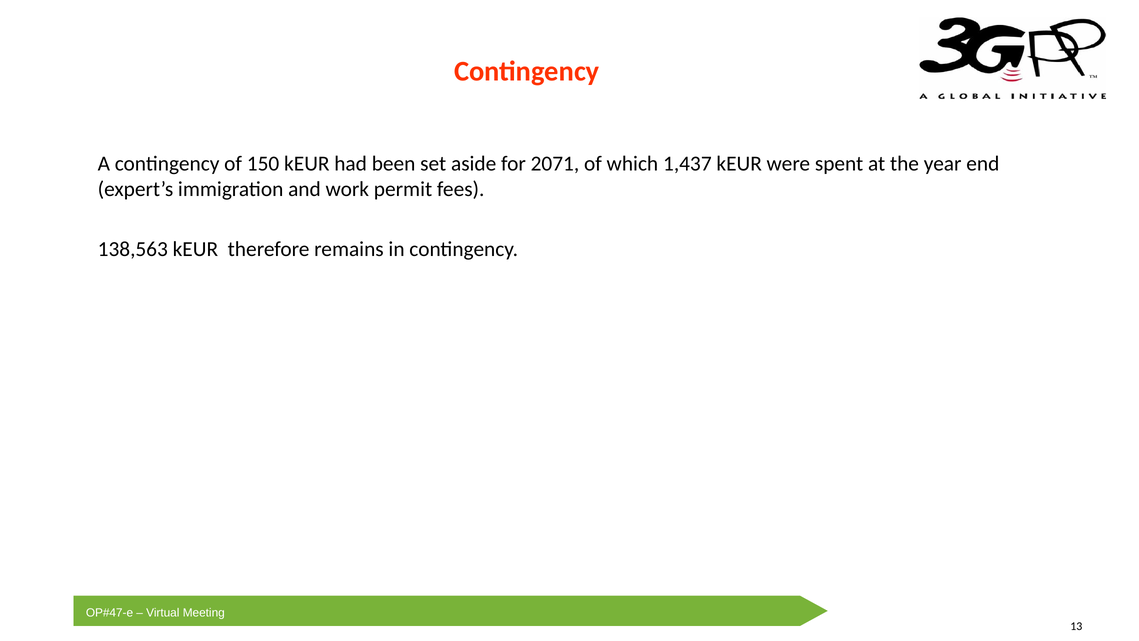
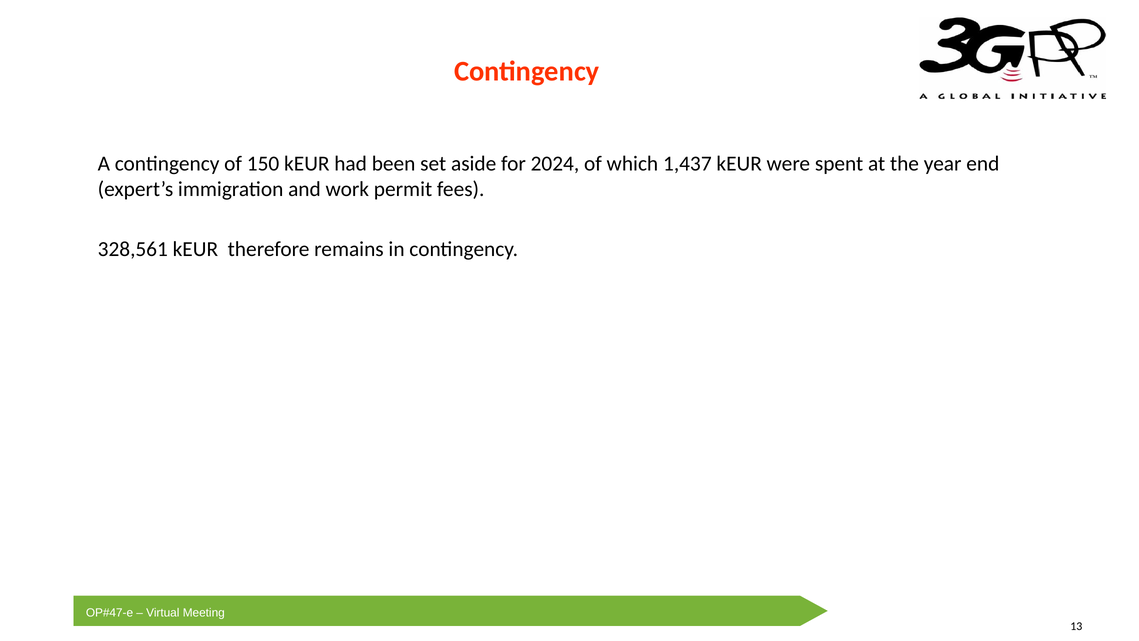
2071: 2071 -> 2024 (555, 163)
138,563: 138,563 -> 328,561 (133, 249)
